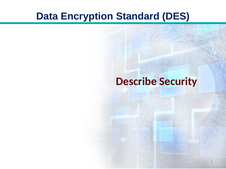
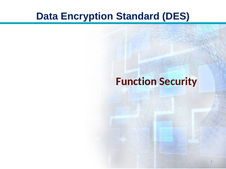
Describe: Describe -> Function (136, 82)
